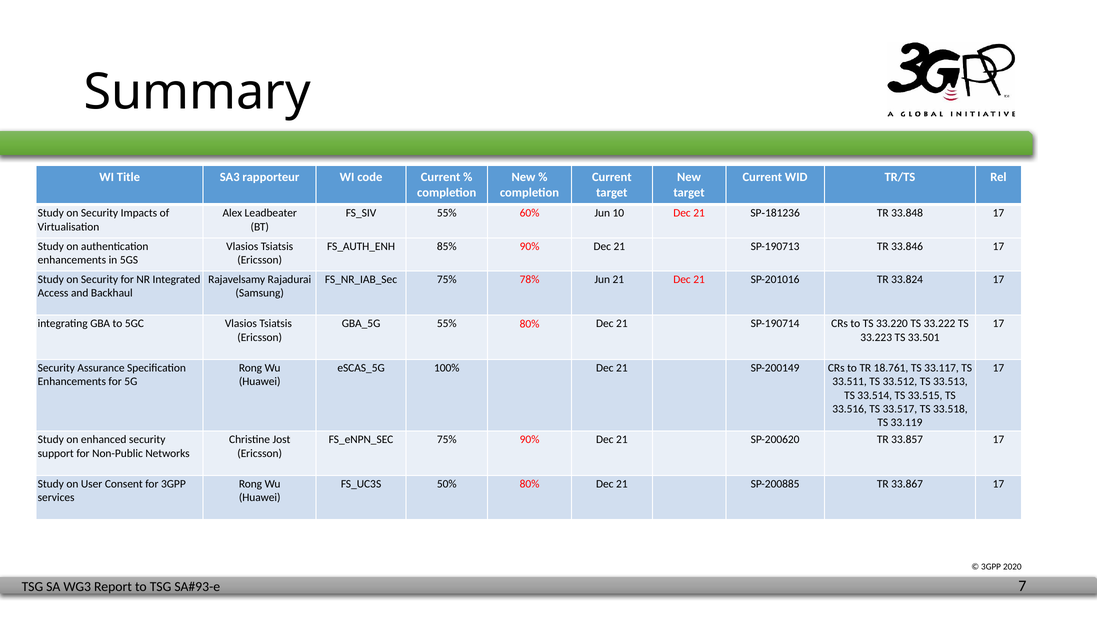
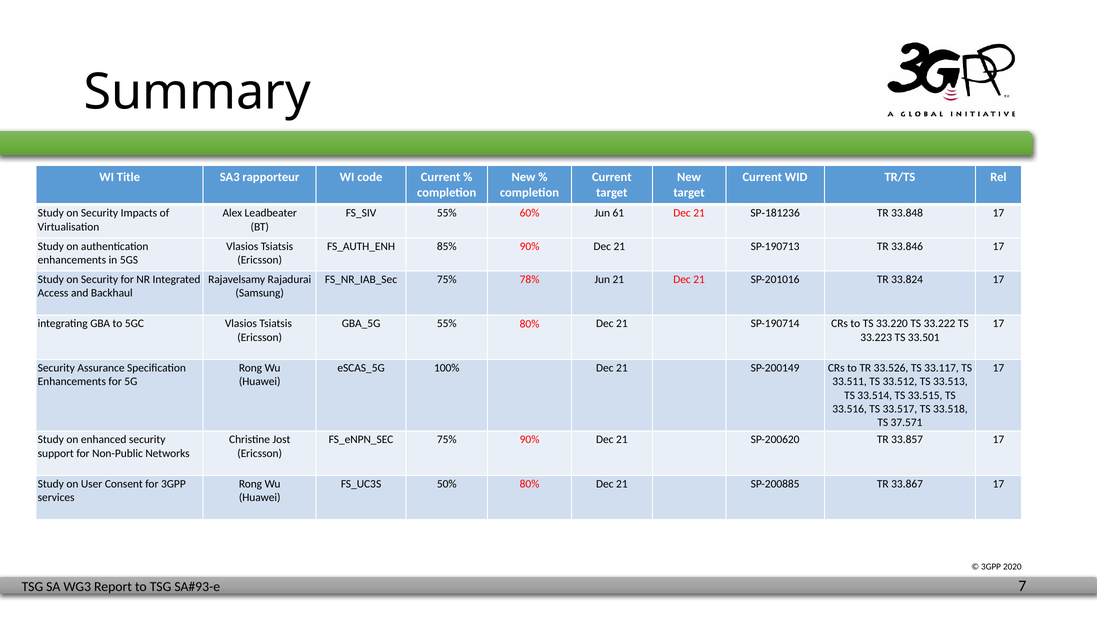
10: 10 -> 61 (618, 213)
18.761: 18.761 -> 33.526 (891, 368)
33.119: 33.119 -> 37.571 (907, 423)
